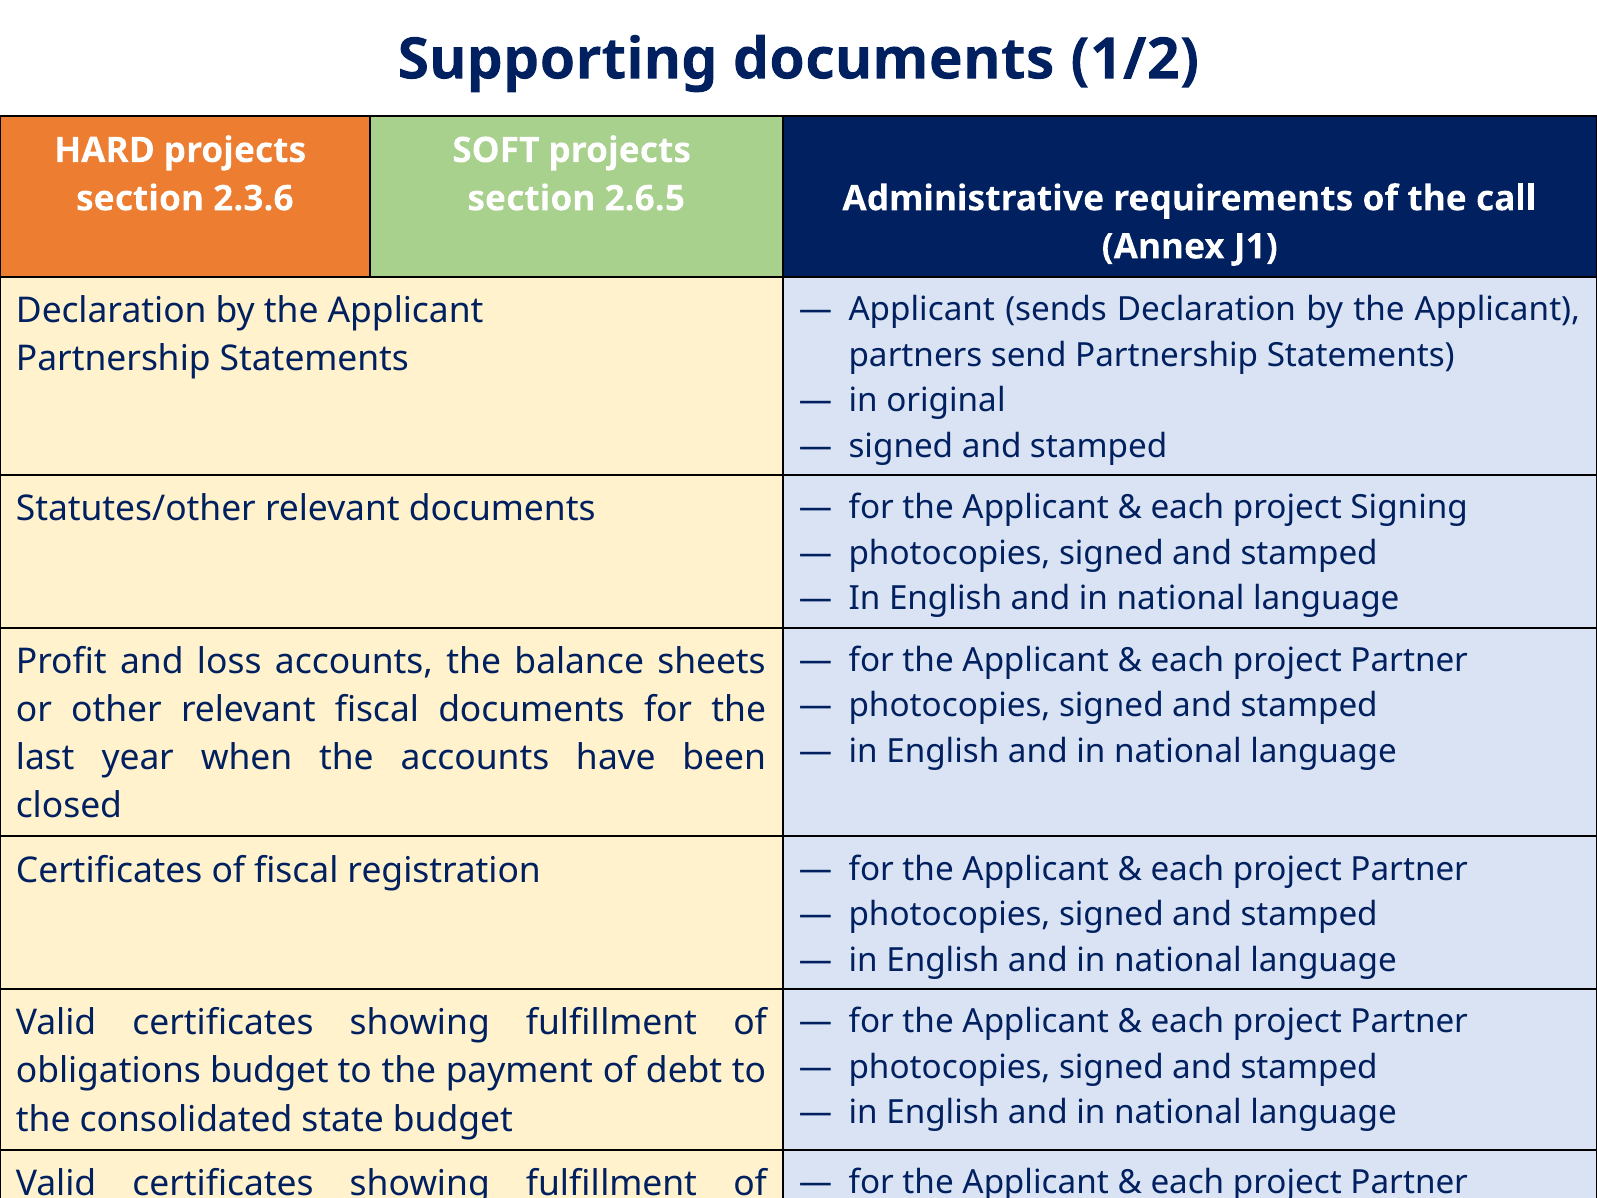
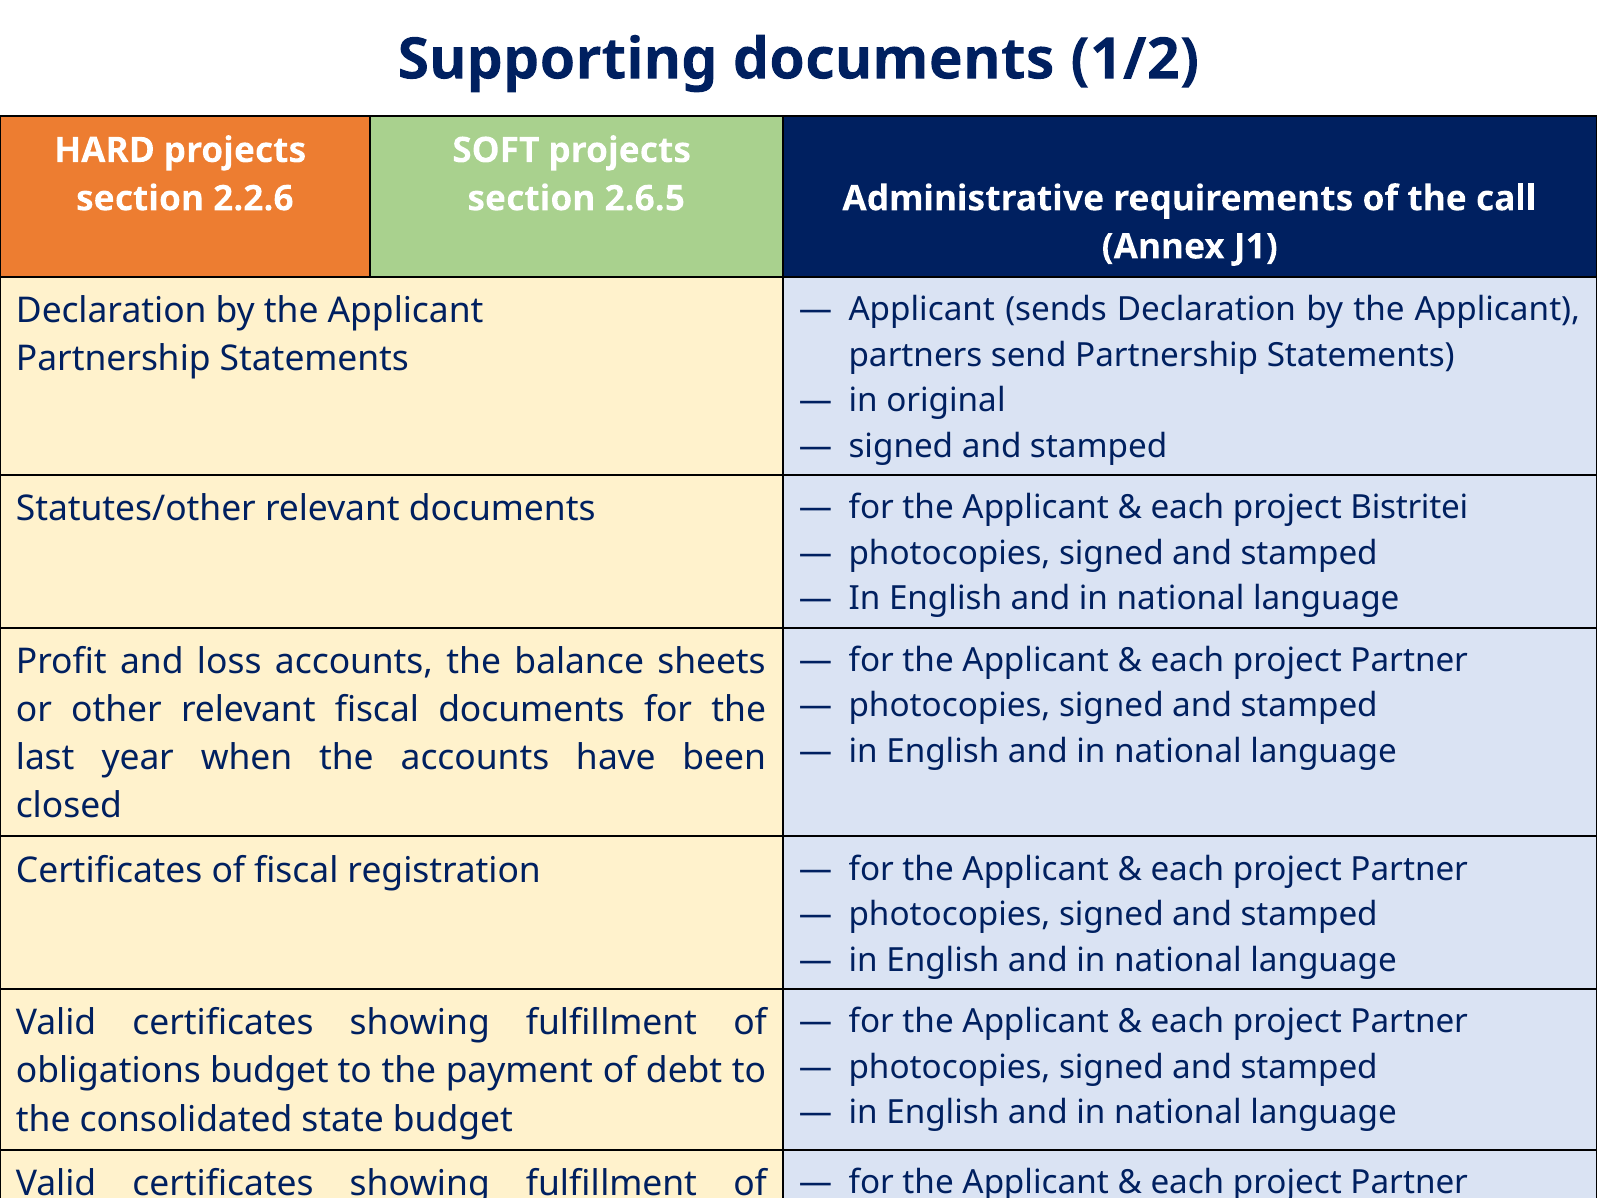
2.3.6: 2.3.6 -> 2.2.6 (253, 199)
Signing: Signing -> Bistritei (1409, 508)
